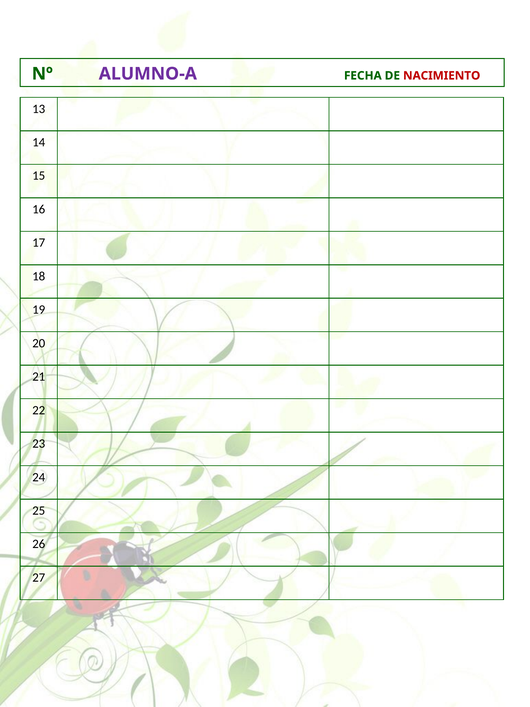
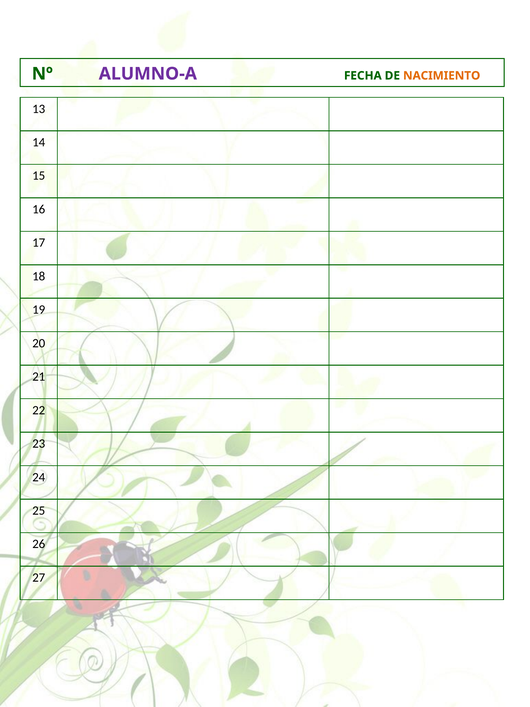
NACIMIENTO colour: red -> orange (442, 76)
